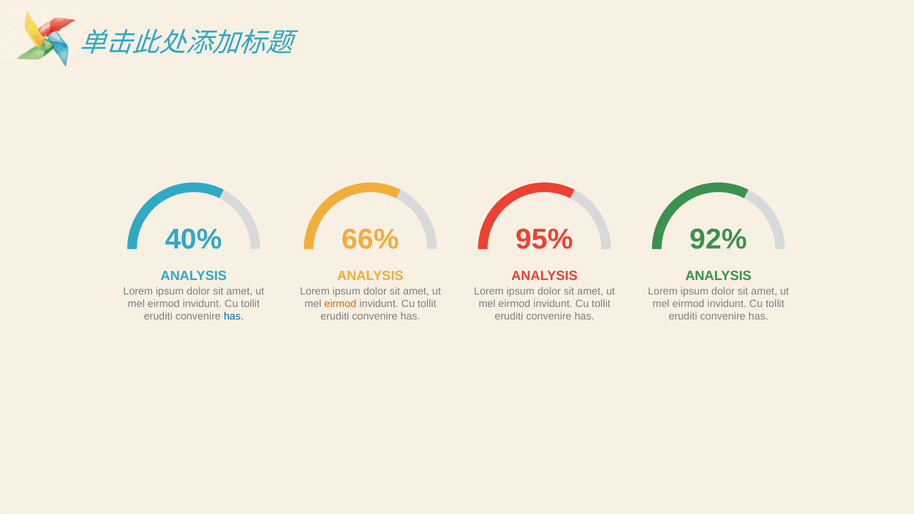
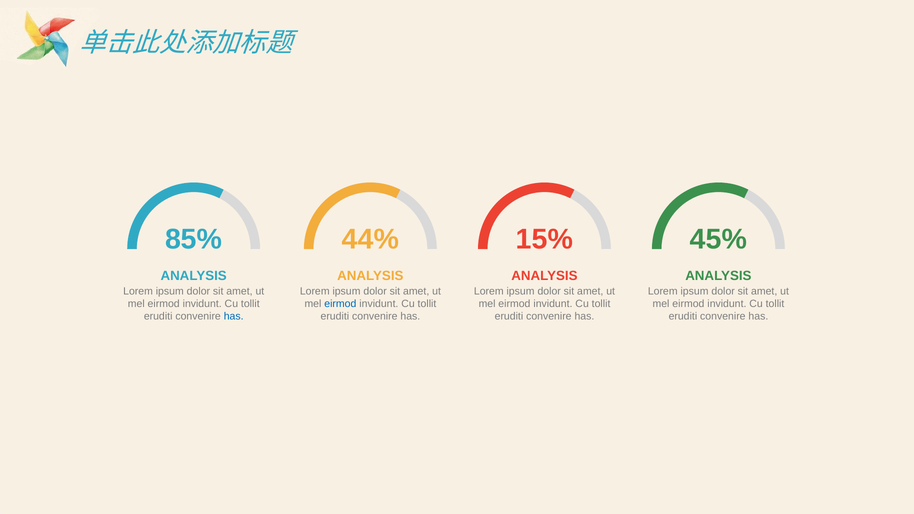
40%: 40% -> 85% (194, 239)
66%: 66% -> 44% (370, 239)
95%: 95% -> 15% (544, 239)
92%: 92% -> 45% (718, 239)
eirmod colour: orange -> blue (340, 304)
